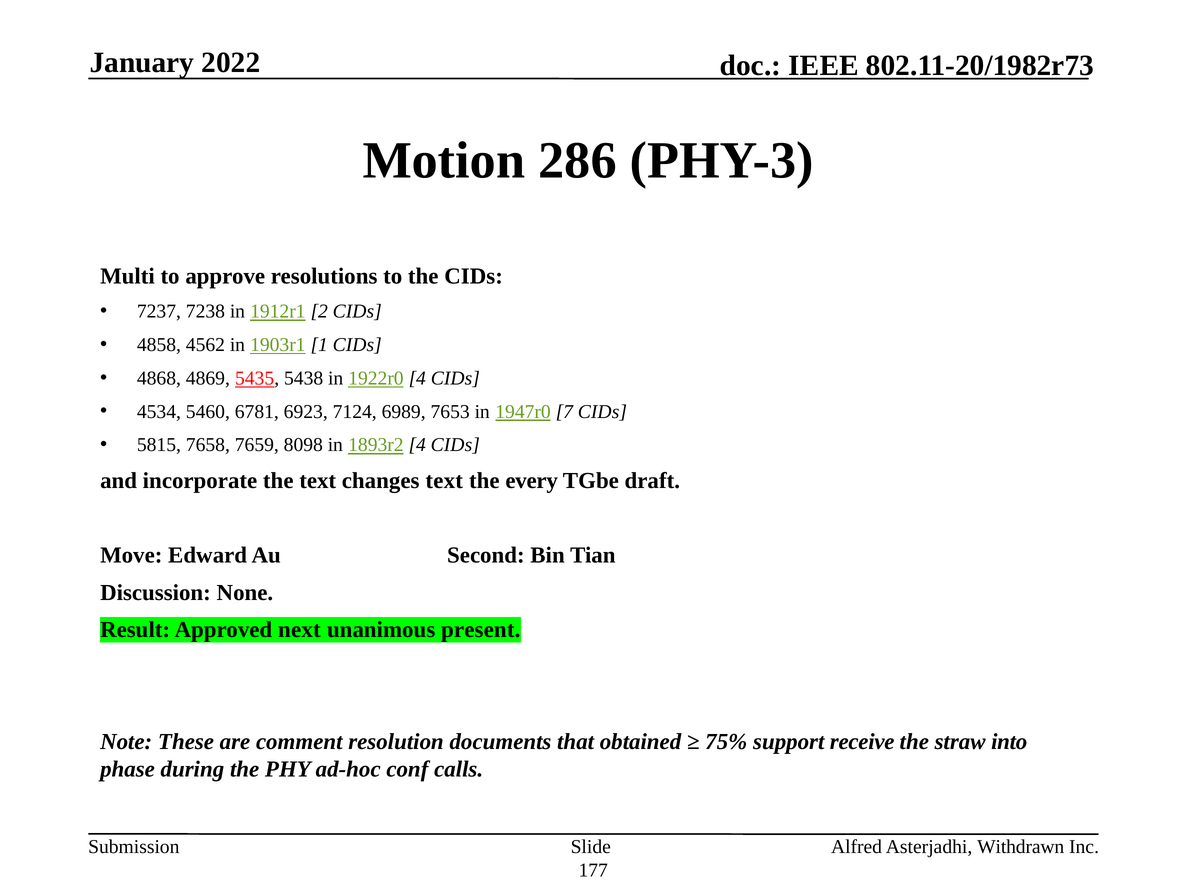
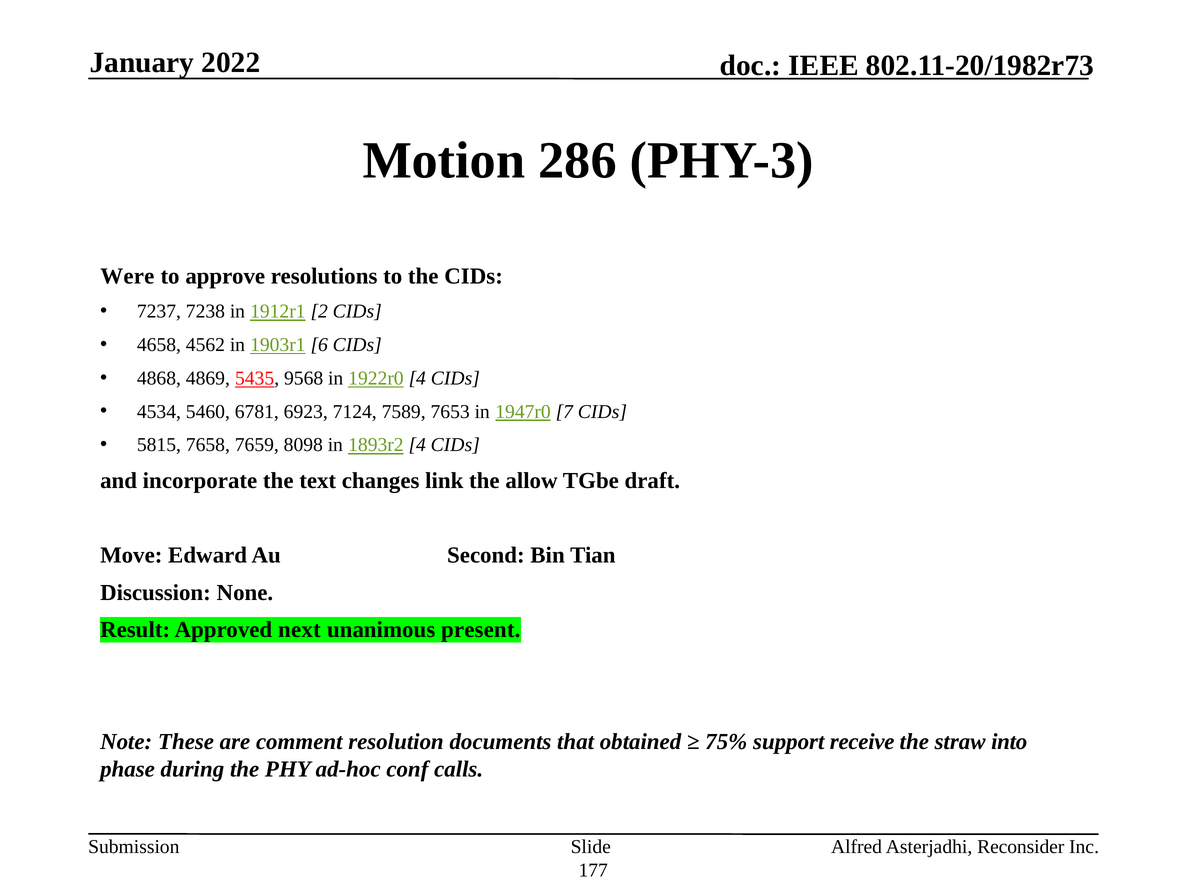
Multi: Multi -> Were (127, 276)
4858: 4858 -> 4658 (159, 345)
1: 1 -> 6 (319, 345)
5438: 5438 -> 9568 (304, 378)
6989: 6989 -> 7589 (404, 411)
changes text: text -> link (444, 480)
every: every -> allow (532, 480)
Withdrawn: Withdrawn -> Reconsider (1021, 847)
